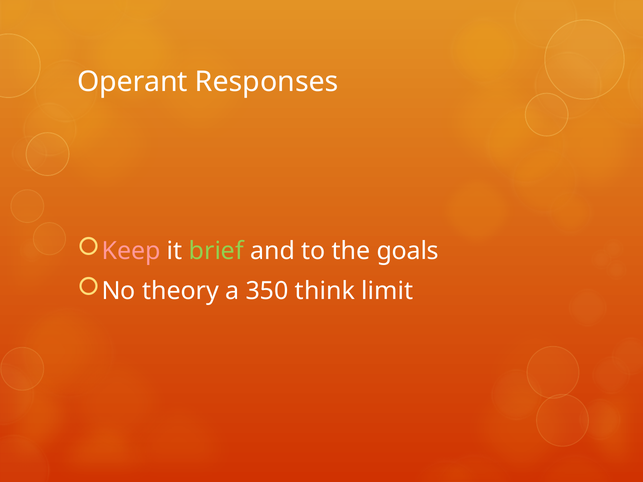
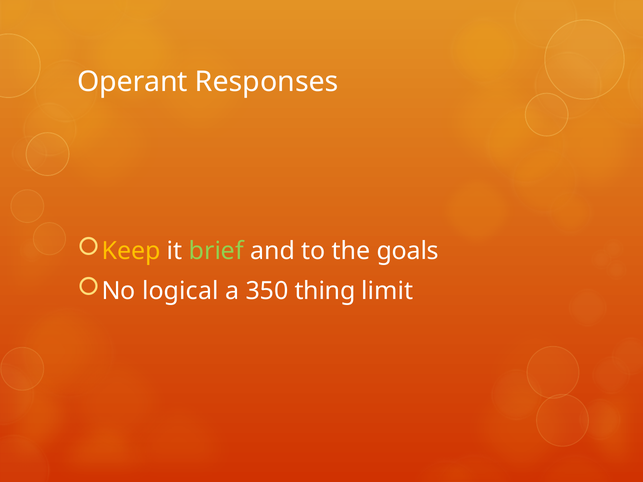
Keep colour: pink -> yellow (131, 251)
theory: theory -> logical (180, 291)
think: think -> thing (325, 291)
